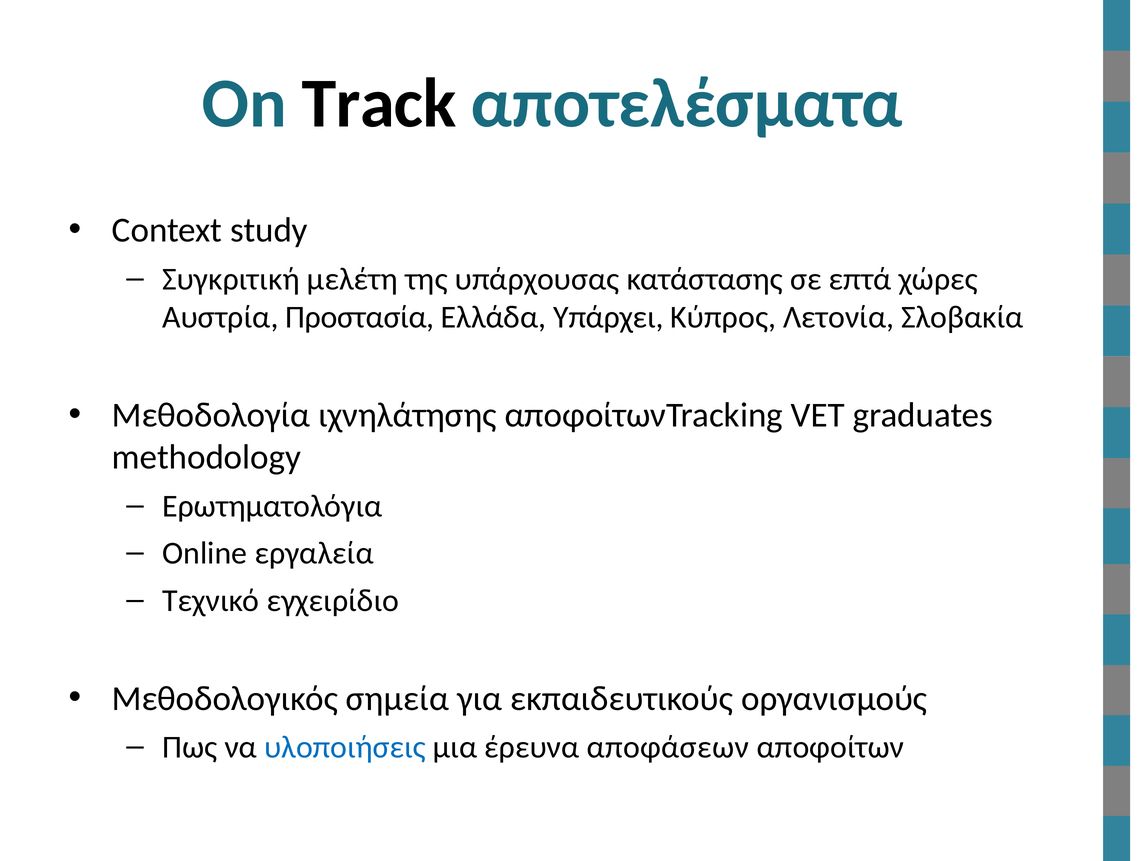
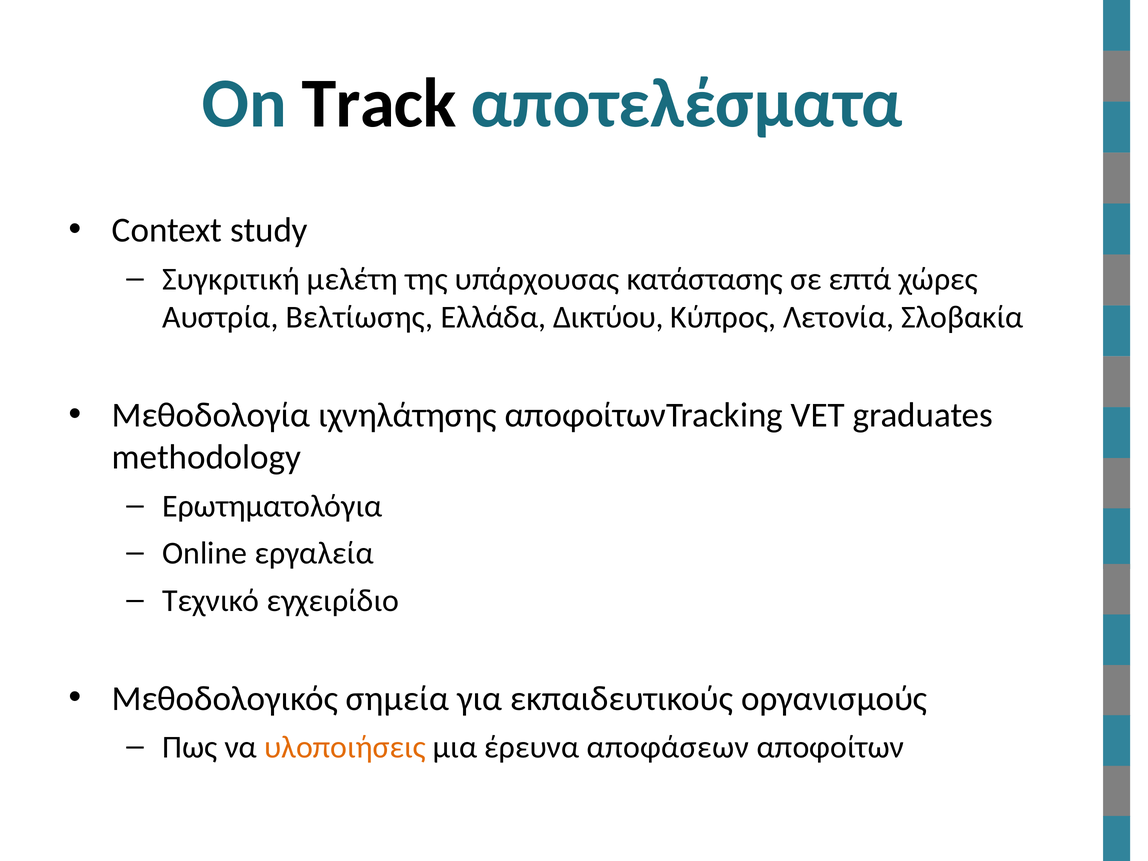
Προστασία: Προστασία -> Βελτίωσης (359, 317)
Υπάρχει: Υπάρχει -> Δικτύου (608, 317)
υλοποιήσεις colour: blue -> orange (345, 747)
